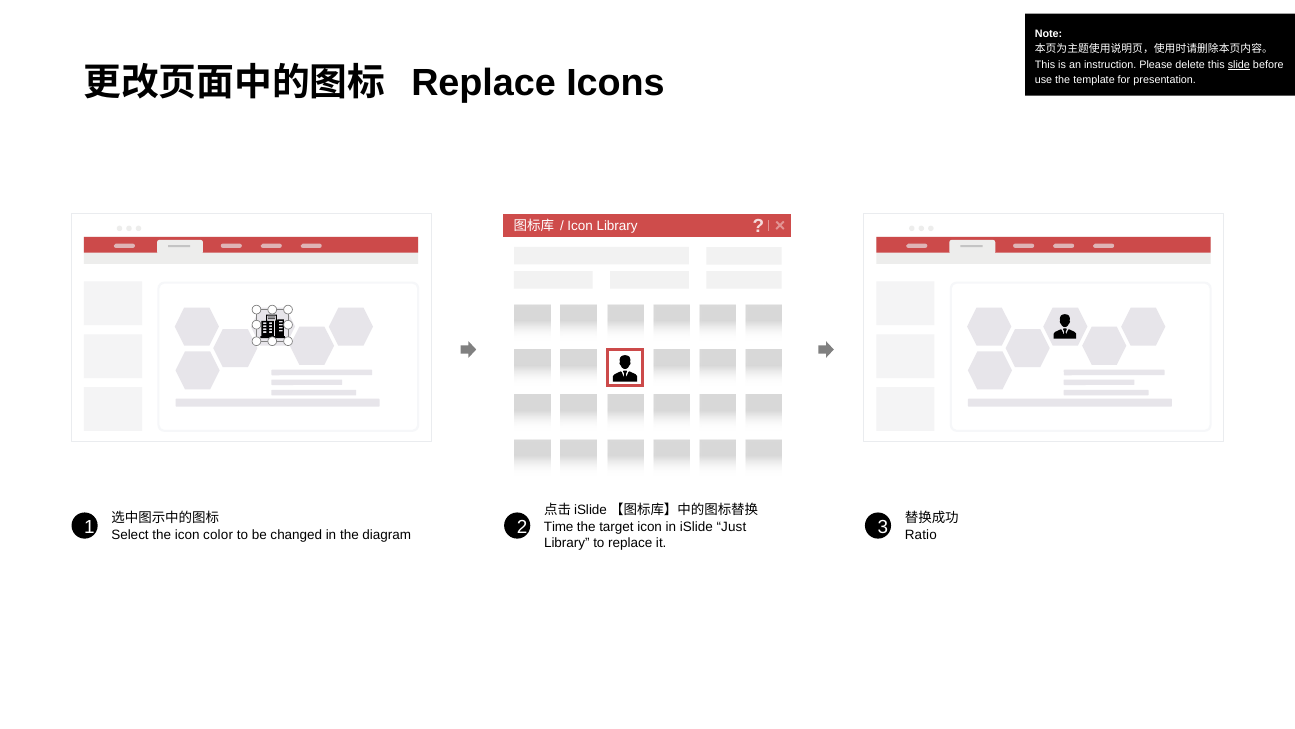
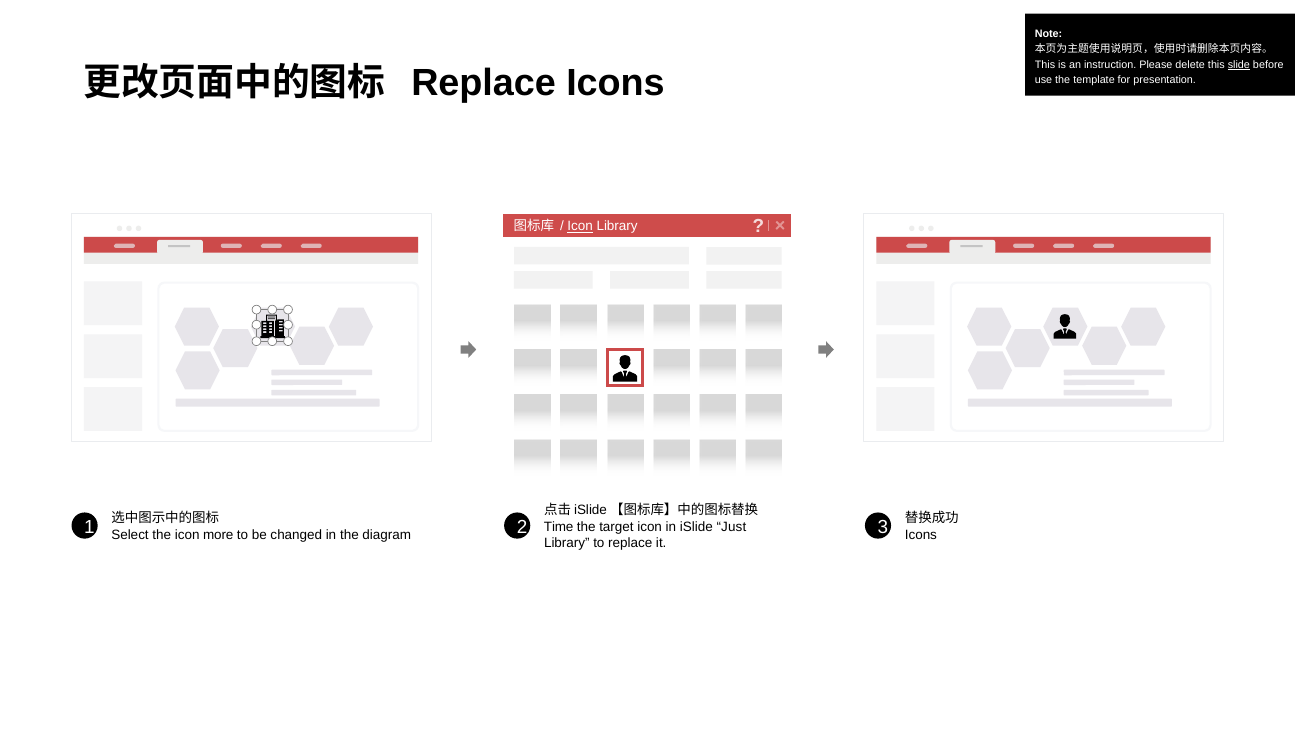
Icon underline: none -> present (580, 226)
color: color -> more (218, 534)
Ratio: Ratio -> Icons (921, 534)
